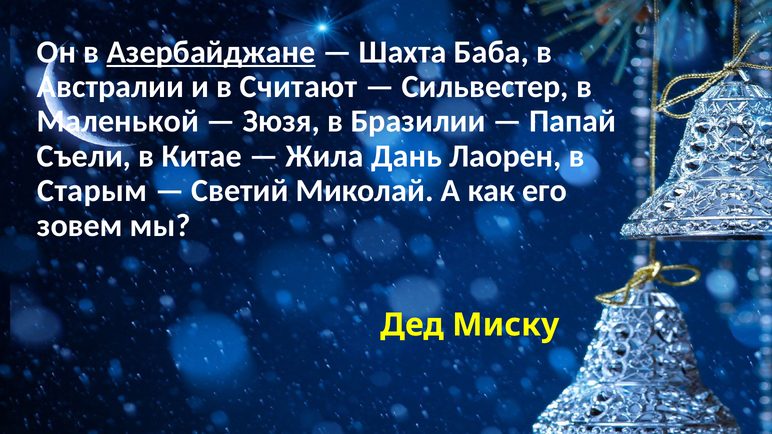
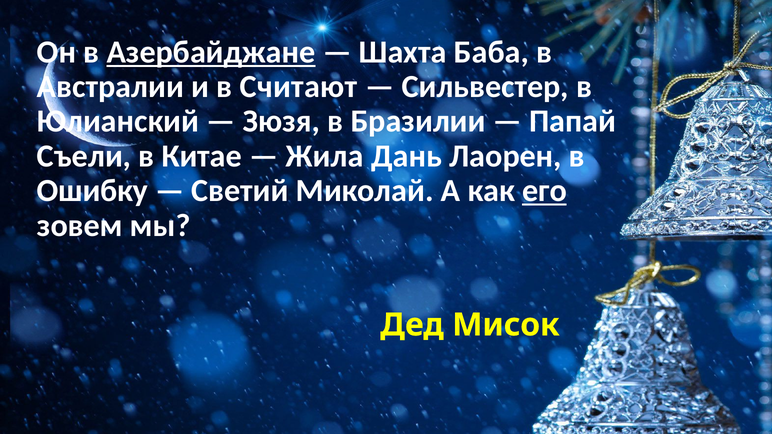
Маленькой: Маленькой -> Юлианский (118, 121)
Старым: Старым -> Ошибку (93, 191)
его underline: none -> present (544, 191)
Миску: Миску -> Мисок (506, 325)
